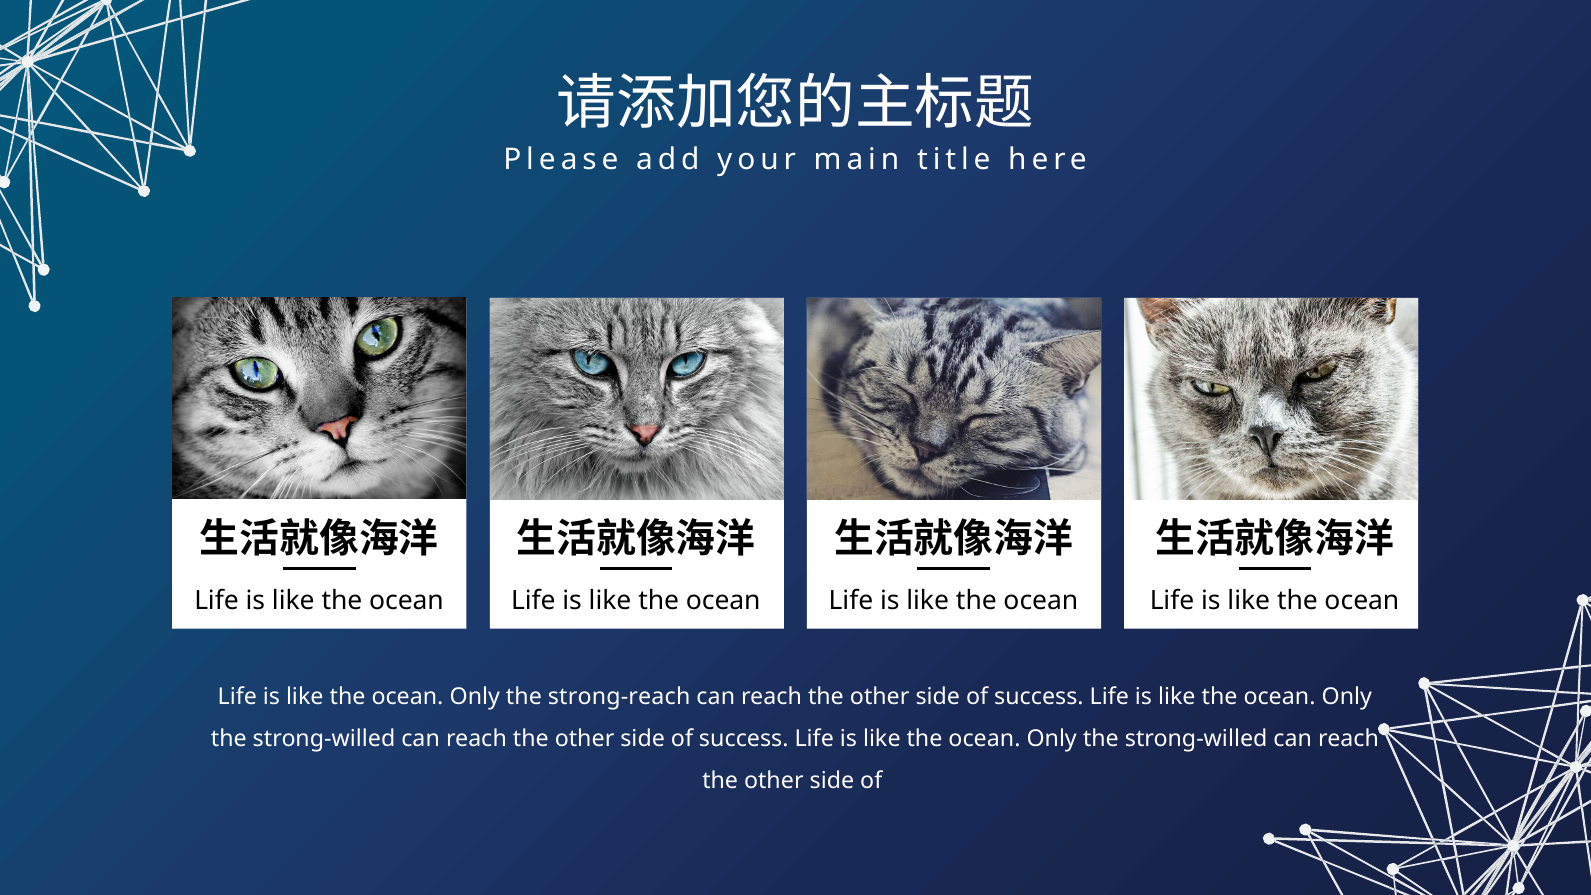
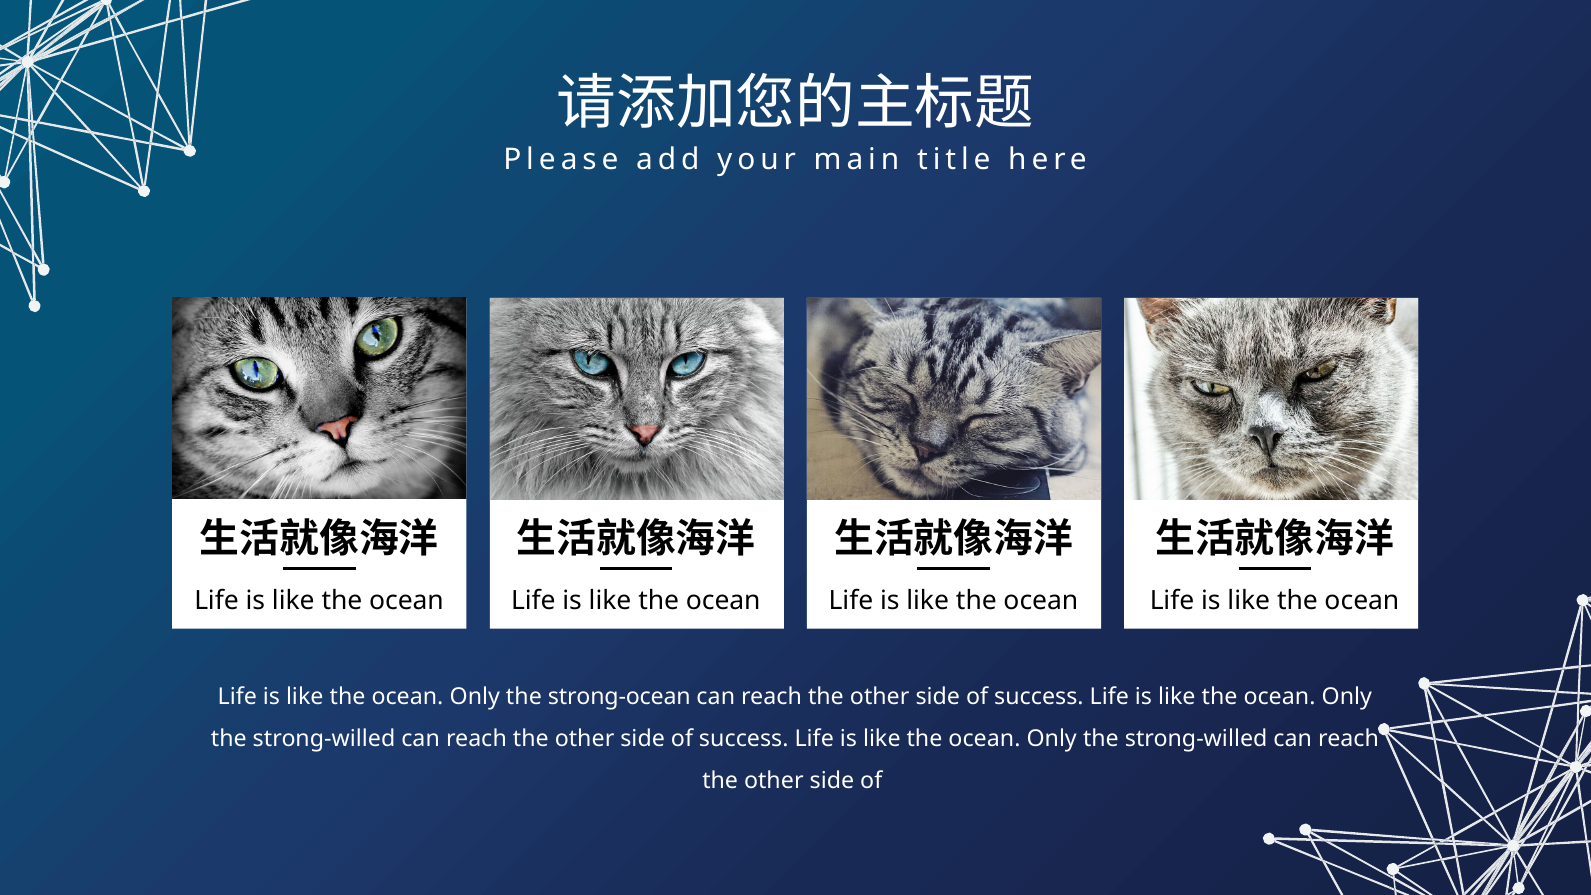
strong-reach: strong-reach -> strong-ocean (619, 697)
